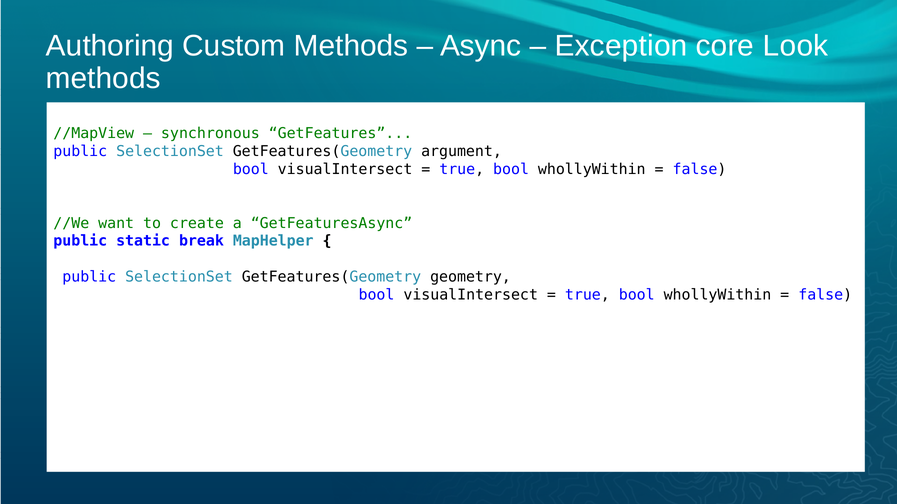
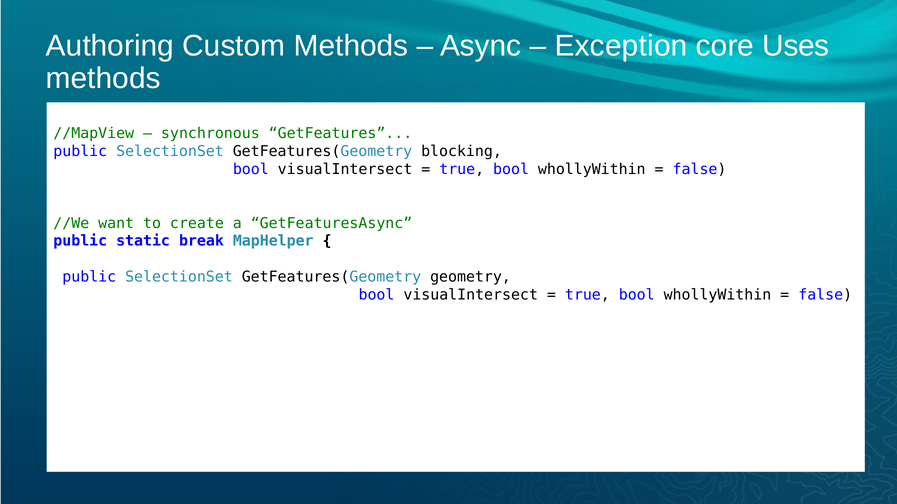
Look: Look -> Uses (796, 46)
argument: argument -> blocking (462, 152)
